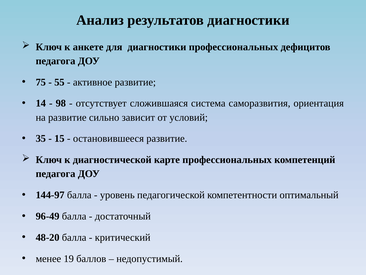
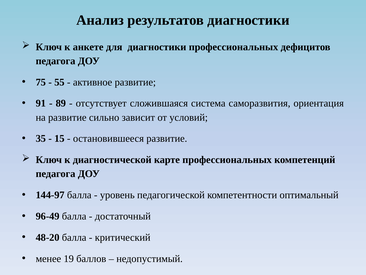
14: 14 -> 91 (41, 103)
98: 98 -> 89 (61, 103)
